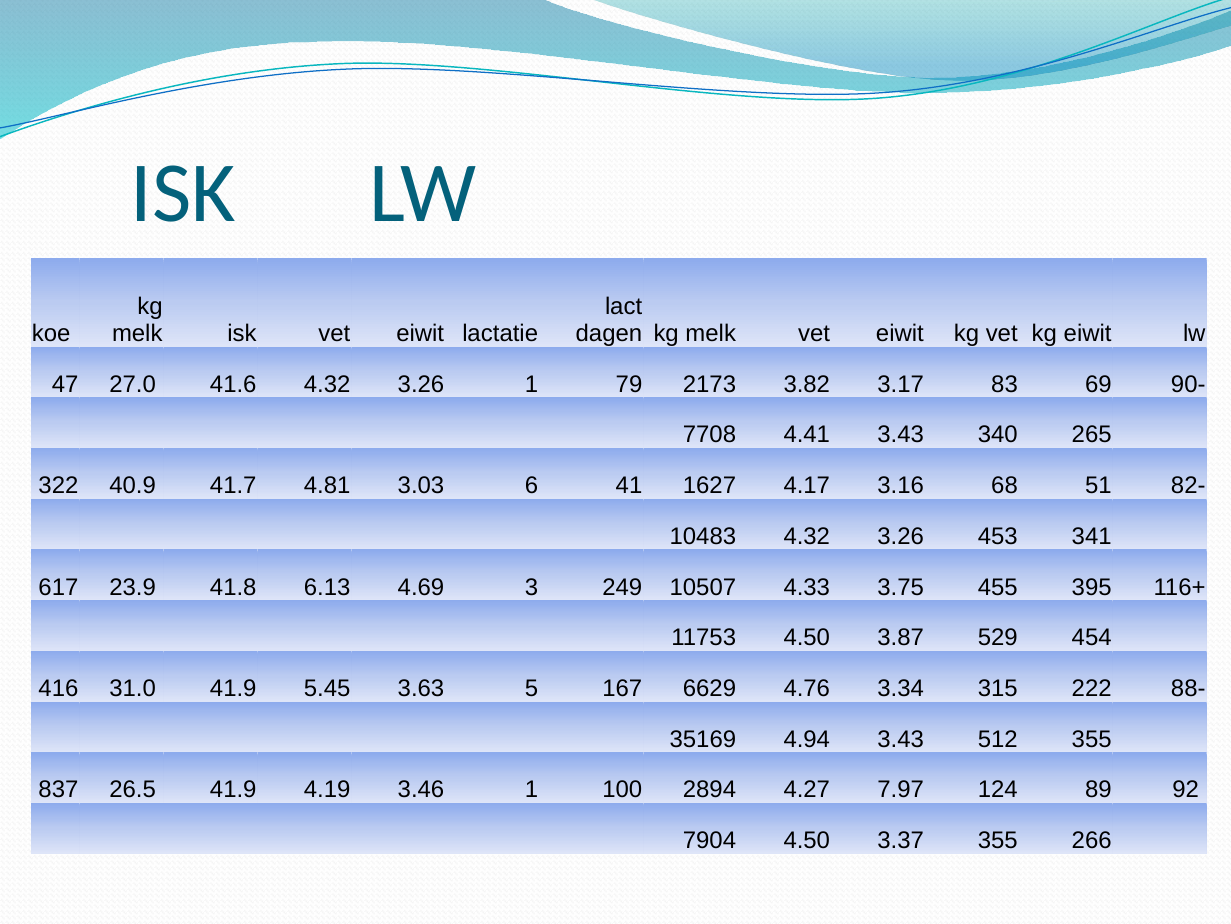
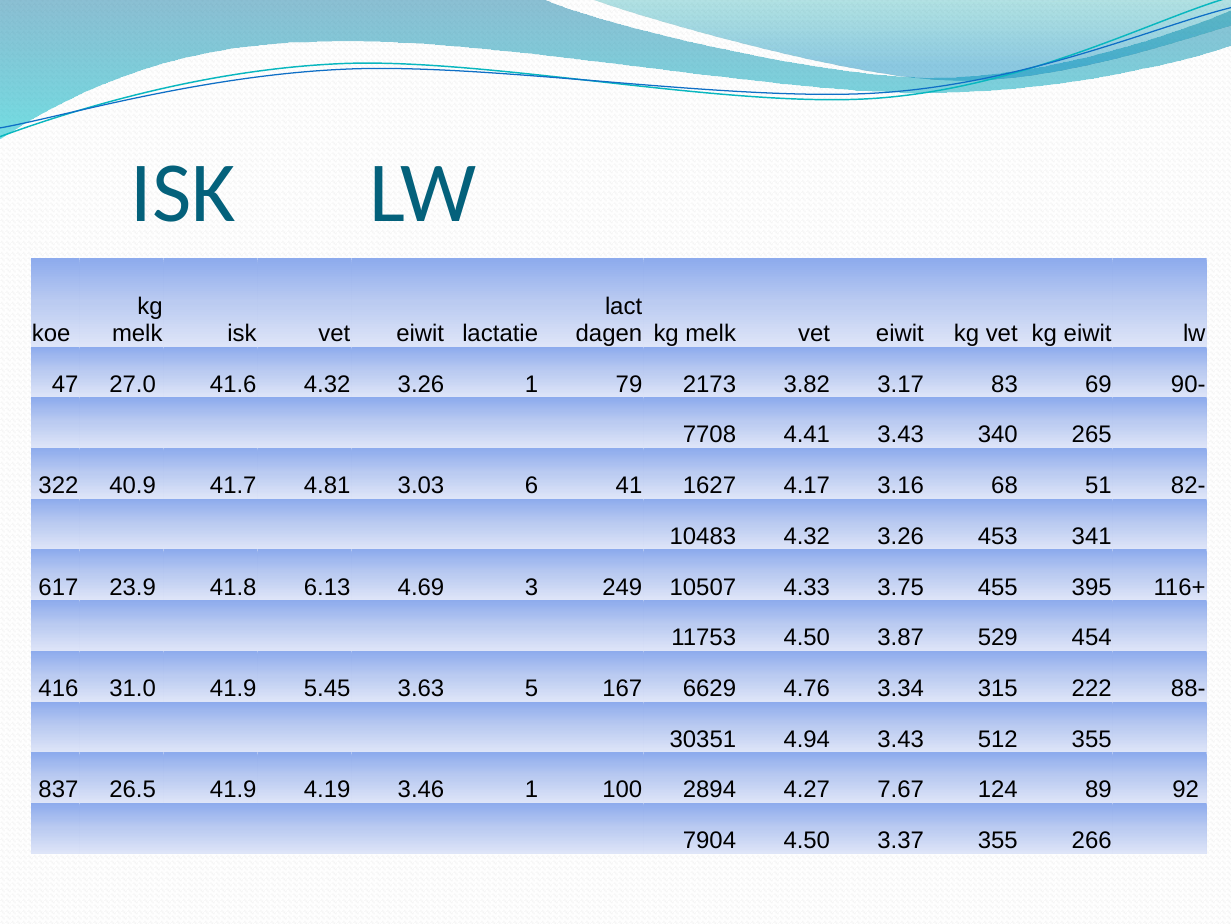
35169: 35169 -> 30351 (703, 739)
7.97: 7.97 -> 7.67 (901, 789)
